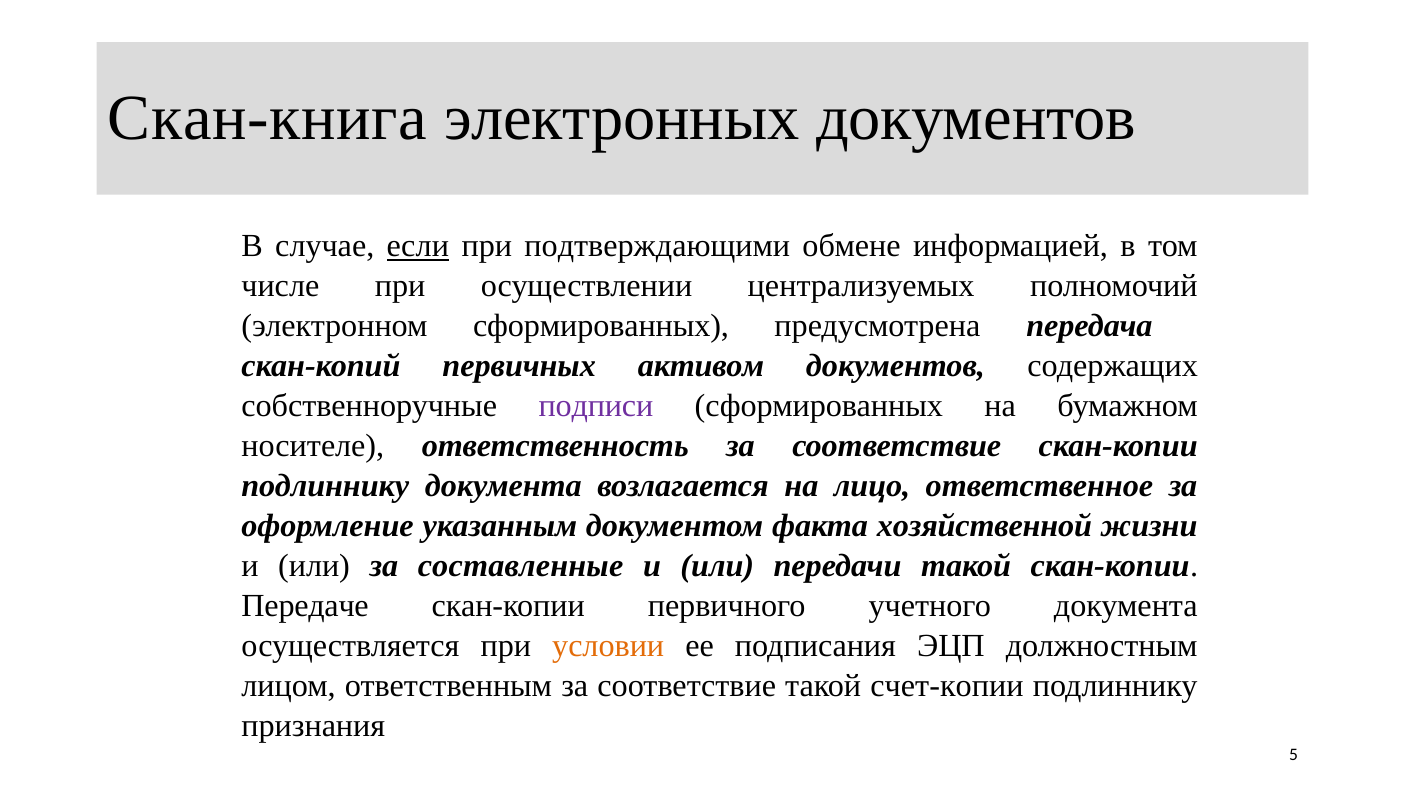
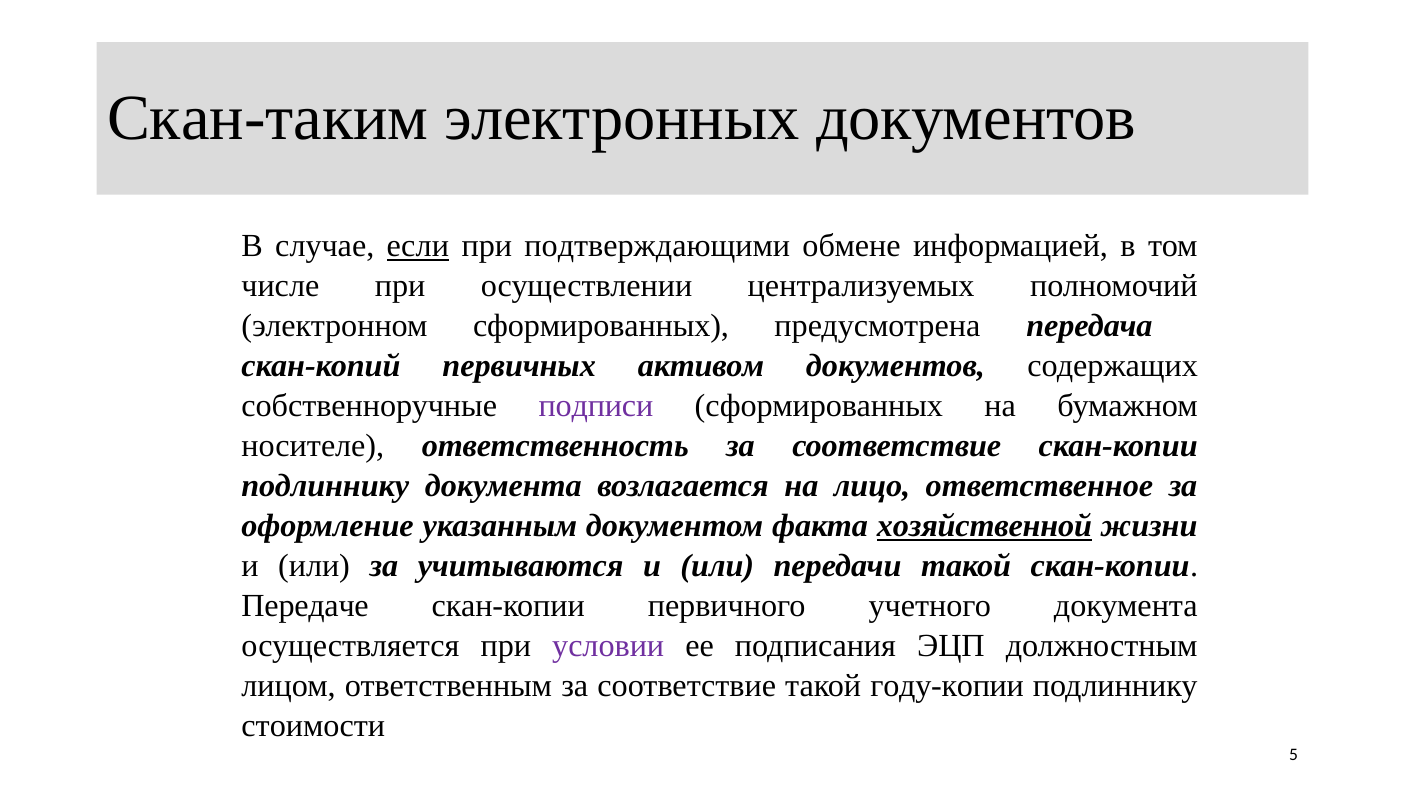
Скан-книга: Скан-книга -> Скан-таким (268, 118)
хозяйственной underline: none -> present (984, 526)
составленные: составленные -> учитываются (521, 566)
условии colour: orange -> purple (608, 646)
счет-копии: счет-копии -> году-копии (947, 686)
признания: признания -> стоимости (313, 726)
